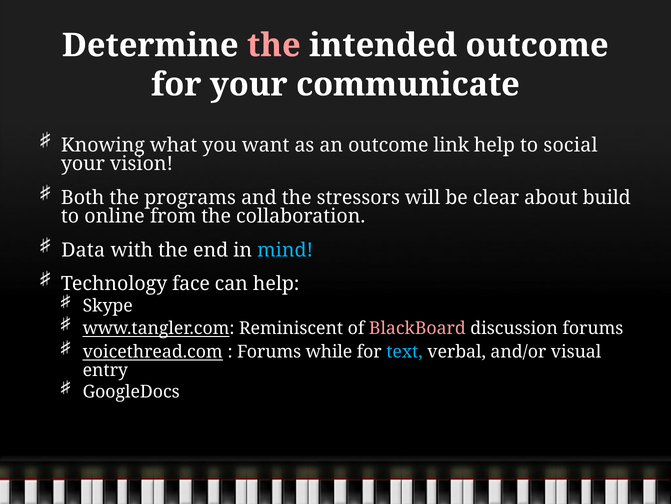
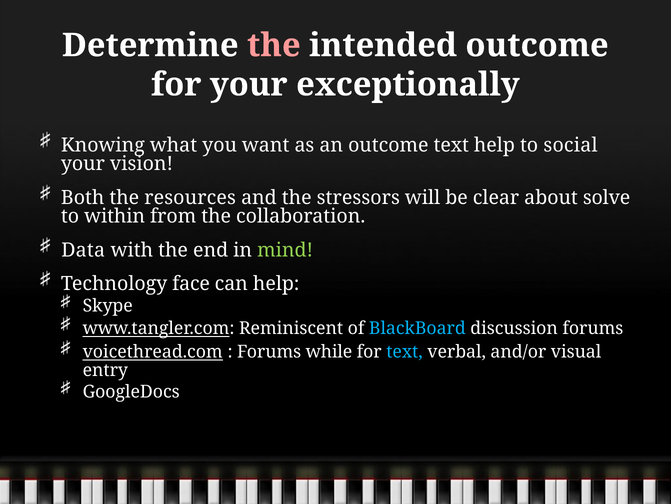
communicate: communicate -> exceptionally (408, 84)
outcome link: link -> text (451, 145)
programs: programs -> resources (190, 197)
build: build -> solve (607, 197)
online: online -> within (115, 216)
mind colour: light blue -> light green (285, 250)
BlackBoard colour: pink -> light blue (417, 328)
